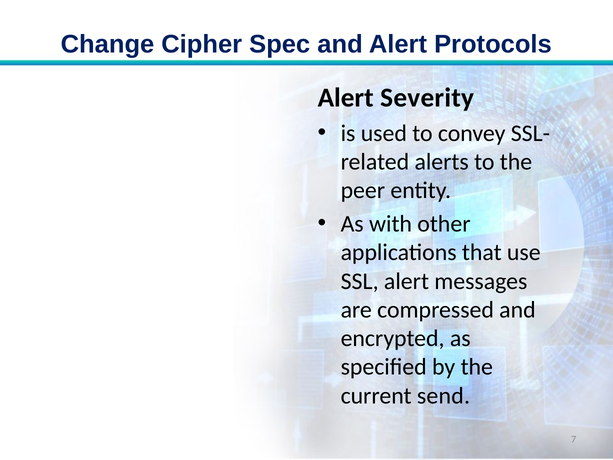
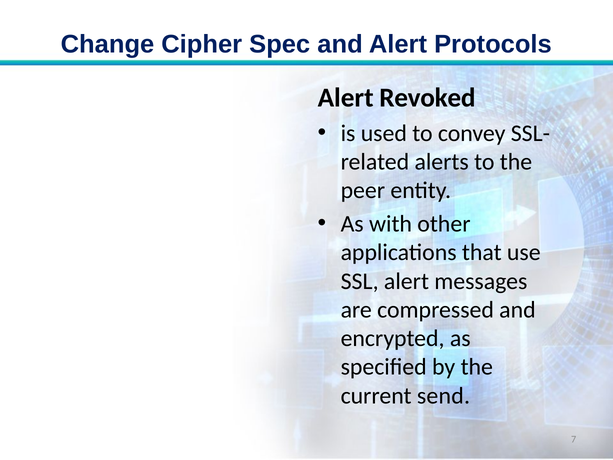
Severity: Severity -> Revoked (427, 98)
